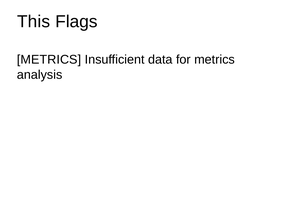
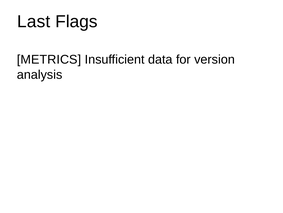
This: This -> Last (34, 21)
for metrics: metrics -> version (215, 59)
